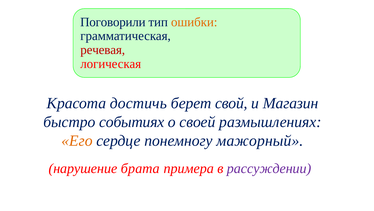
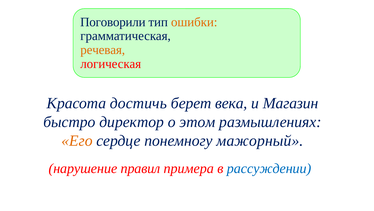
речевая colour: red -> orange (103, 50)
свой: свой -> века (231, 103)
событиях: событиях -> директор (132, 122)
своей: своей -> этом (197, 122)
брата: брата -> правил (141, 168)
рассуждении colour: purple -> blue (269, 168)
